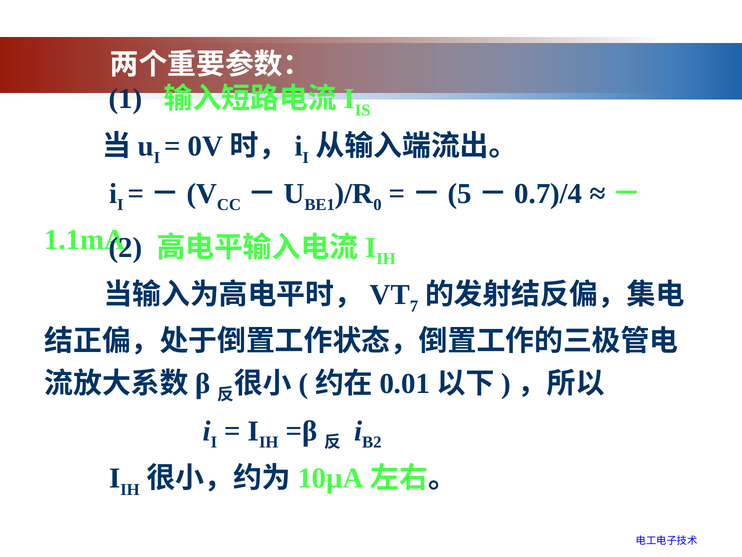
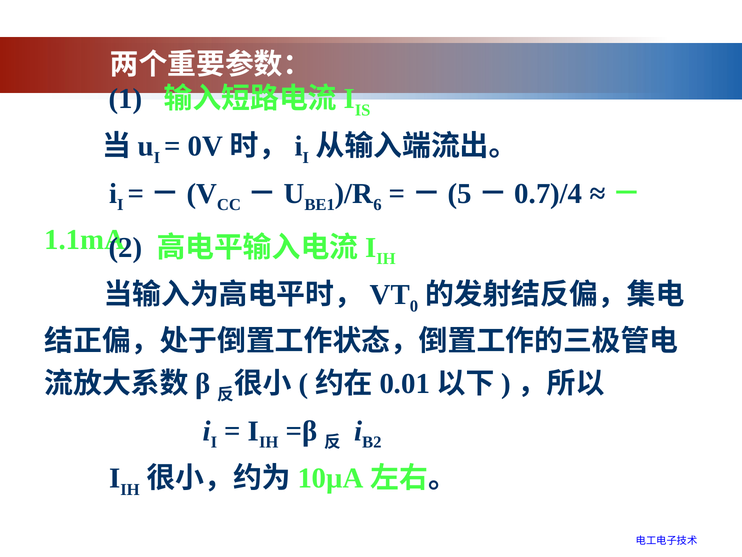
0: 0 -> 6 (377, 205)
7: 7 -> 0 (414, 306)
